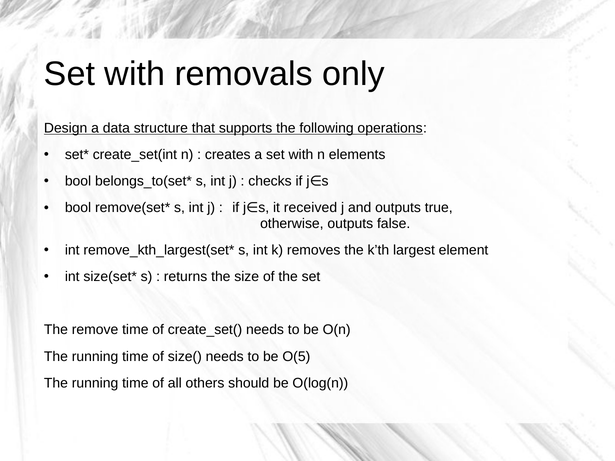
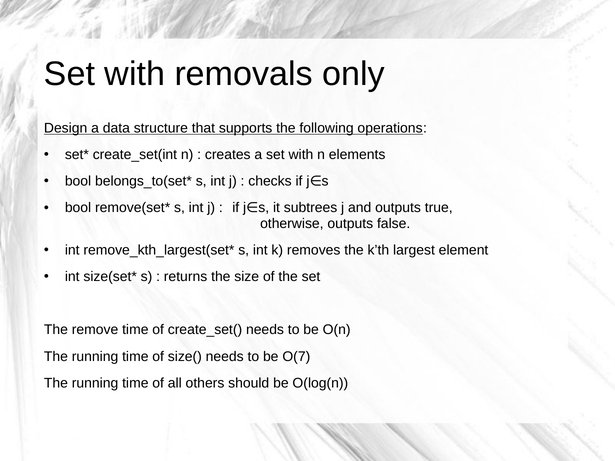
received: received -> subtrees (311, 208)
O(5: O(5 -> O(7 (296, 357)
